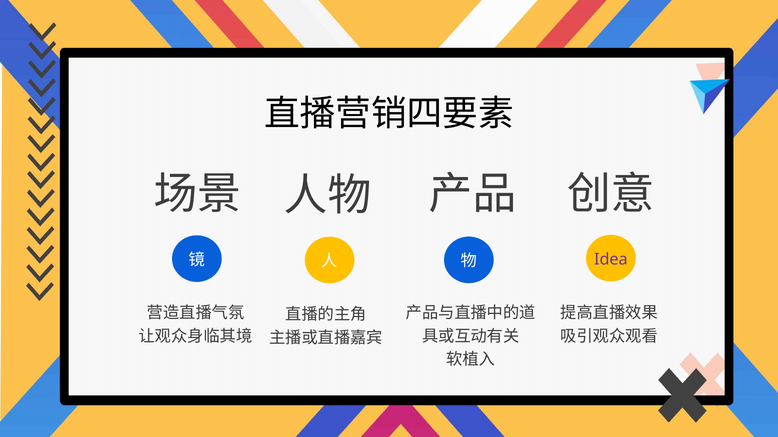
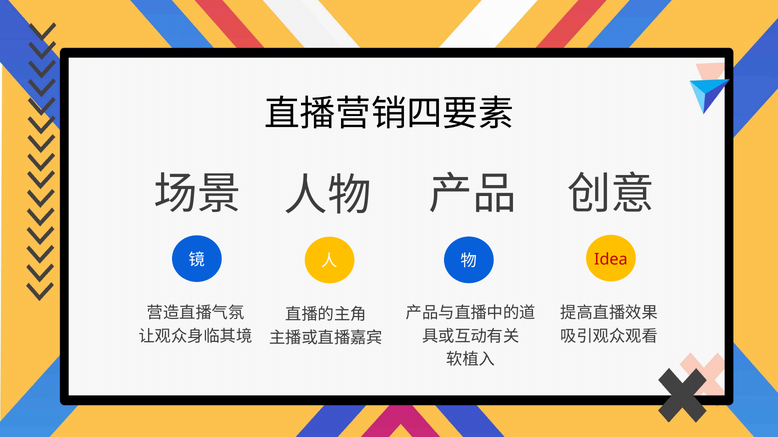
Idea colour: purple -> red (611, 260)
